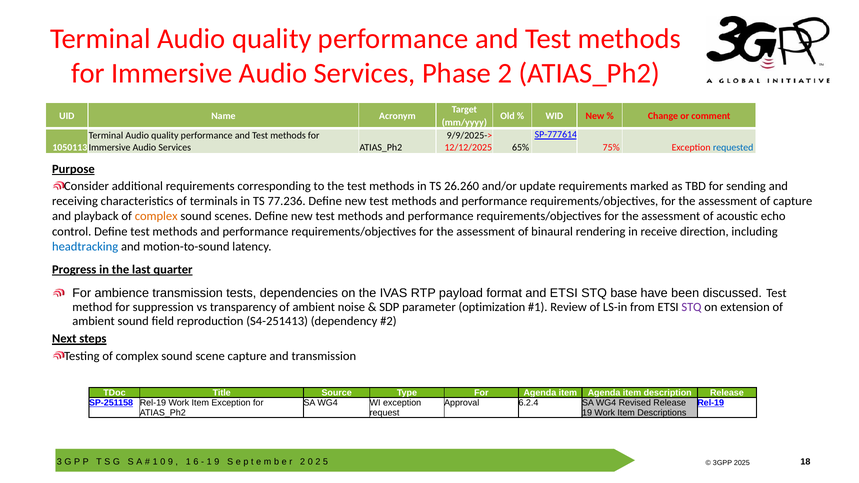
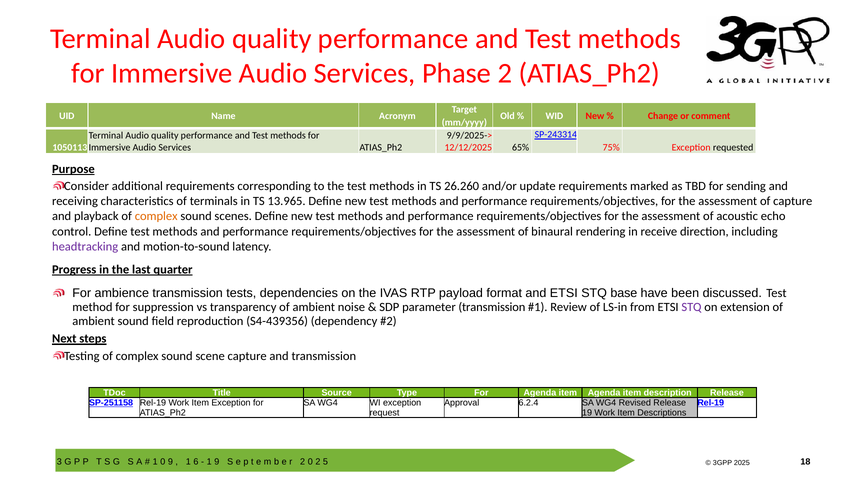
SP-777614: SP-777614 -> SP-243314 (556, 135)
requested colour: blue -> black (733, 147)
77.236: 77.236 -> 13.965 (287, 201)
headtracking colour: blue -> purple (85, 247)
parameter optimization: optimization -> transmission (492, 307)
S4-251413: S4-251413 -> S4-439356 (277, 321)
